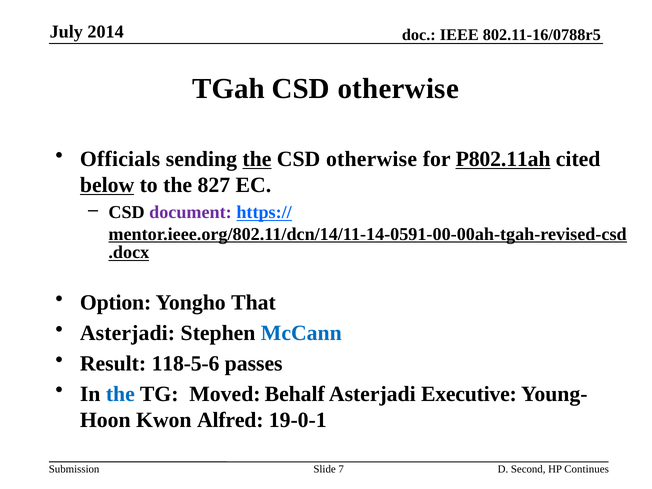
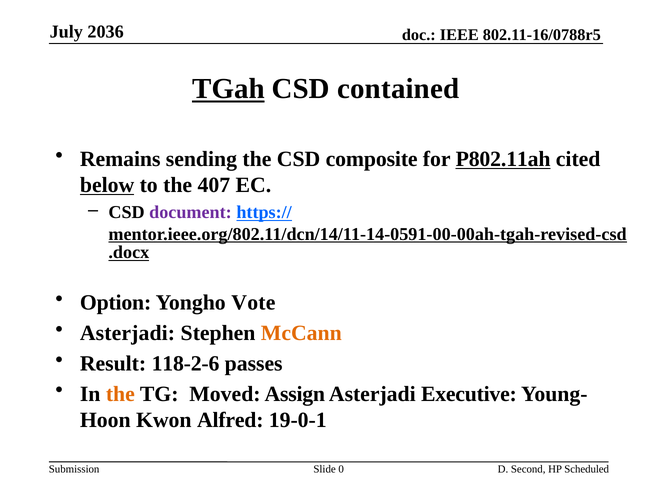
2014: 2014 -> 2036 (106, 32)
TGah underline: none -> present (228, 89)
otherwise: otherwise -> contained (398, 89)
Officials: Officials -> Remains (120, 159)
the underline: present -> none (257, 159)
otherwise: otherwise -> composite (372, 159)
827: 827 -> 407 (214, 185)
That: That -> Vote (253, 303)
McCann colour: blue -> orange (301, 333)
118-5-6: 118-5-6 -> 118-2-6 (186, 363)
the colour: blue -> orange (120, 394)
Behalf: Behalf -> Assign (295, 394)
7: 7 -> 0 (341, 469)
Continues: Continues -> Scheduled (587, 469)
